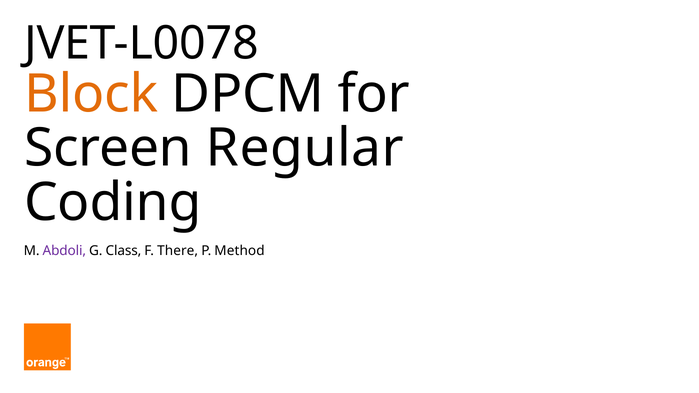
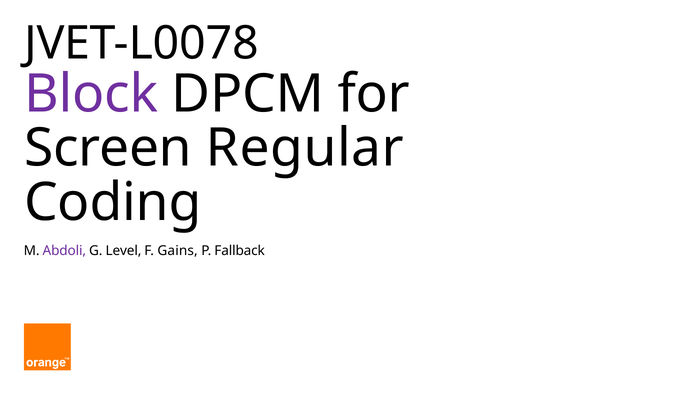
Block colour: orange -> purple (91, 94)
Class: Class -> Level (123, 251)
There: There -> Gains (178, 251)
Method: Method -> Fallback (240, 251)
